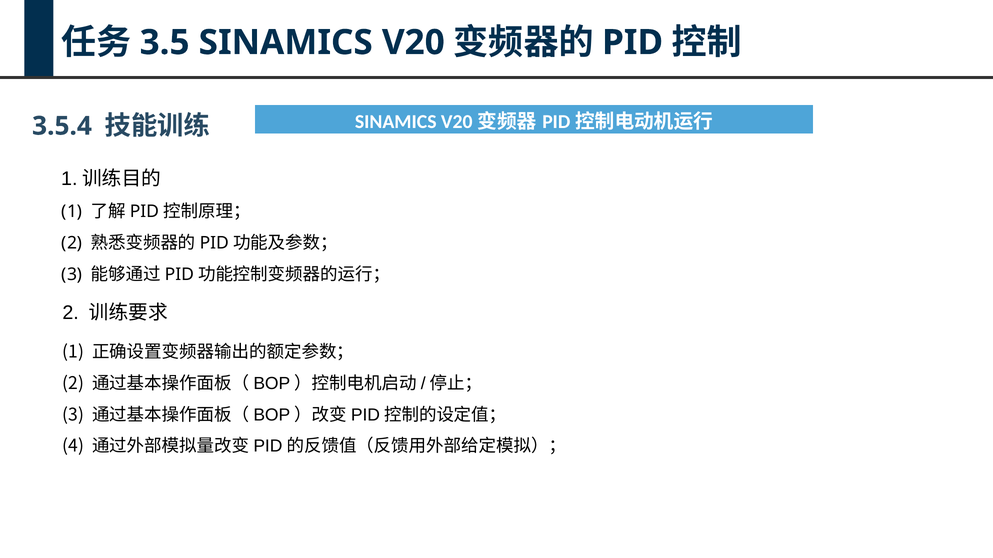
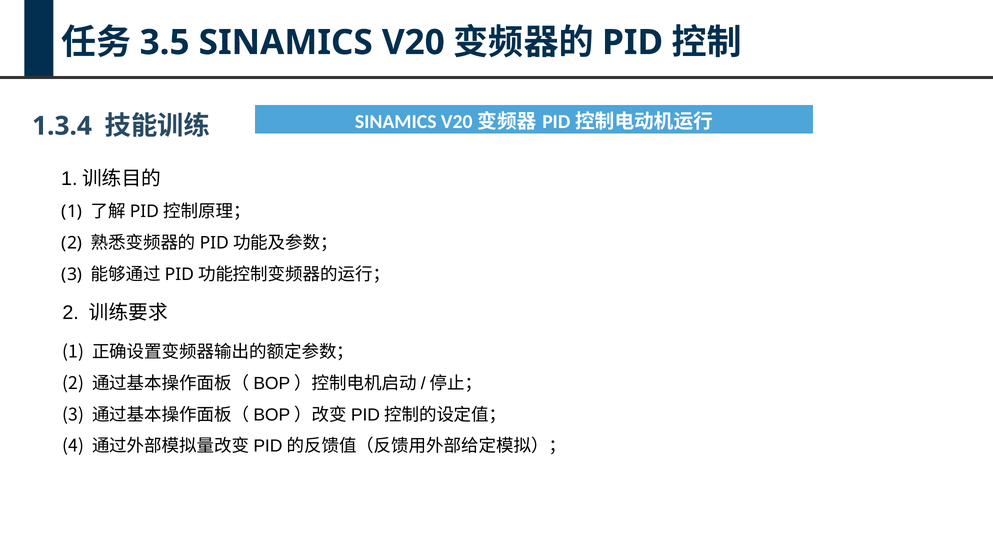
3.5.4: 3.5.4 -> 1.3.4 (62, 126)
